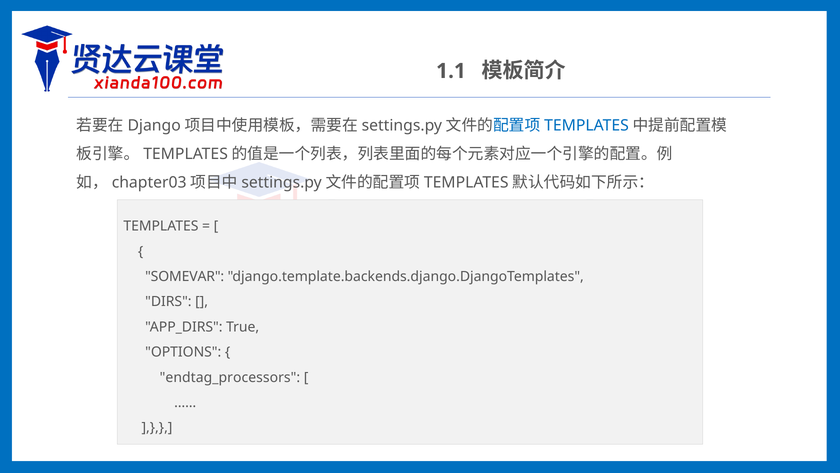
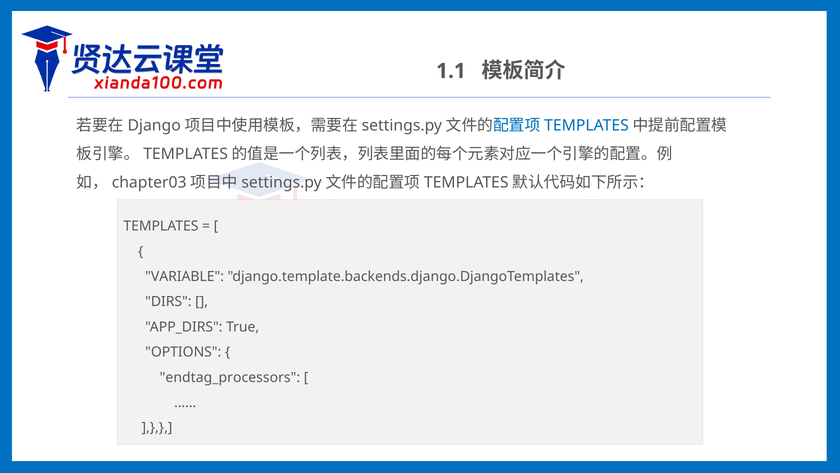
SOMEVAR: SOMEVAR -> VARIABLE (185, 276)
